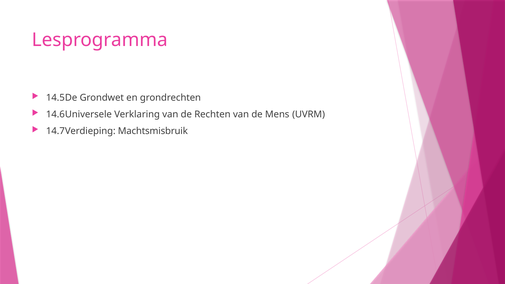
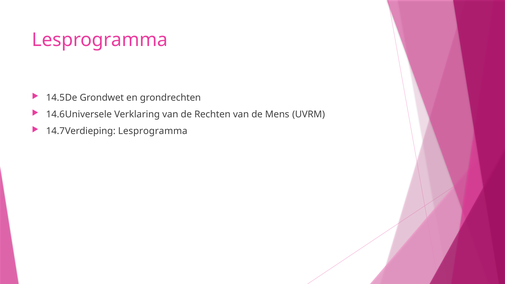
Machtsmisbruik: Machtsmisbruik -> Lesprogramma (153, 131)
